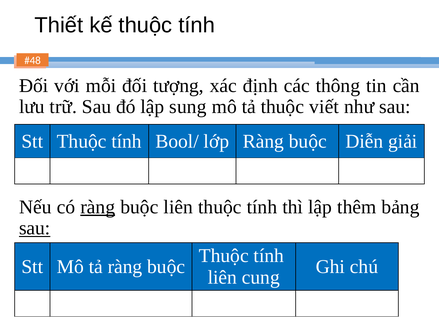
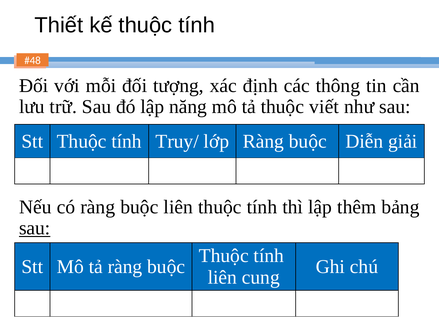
sung: sung -> năng (188, 107)
Bool/: Bool/ -> Truy/ (177, 141)
ràng underline: present -> none (98, 207)
